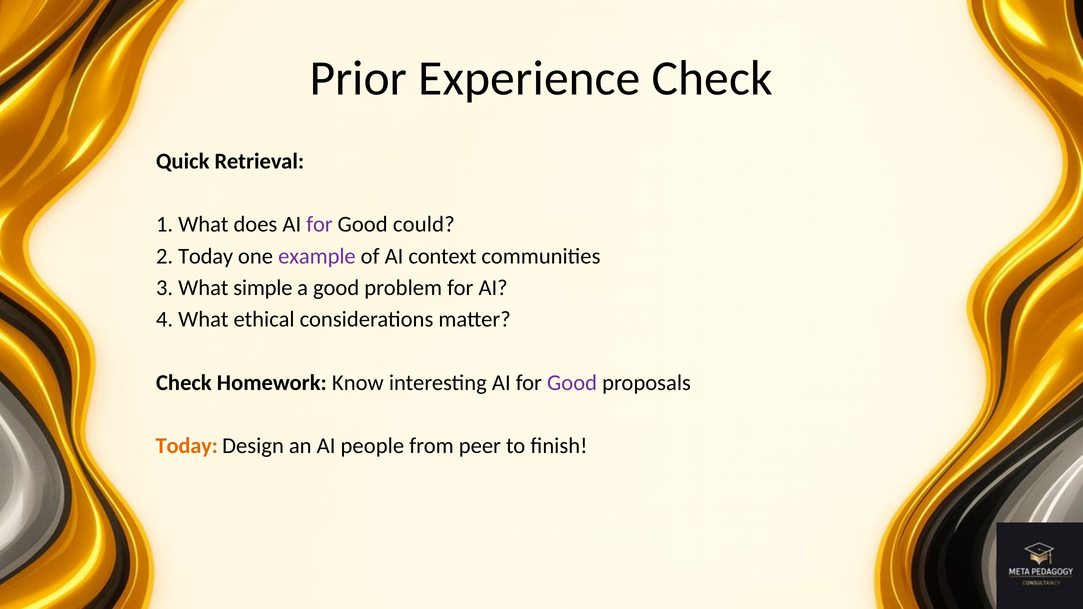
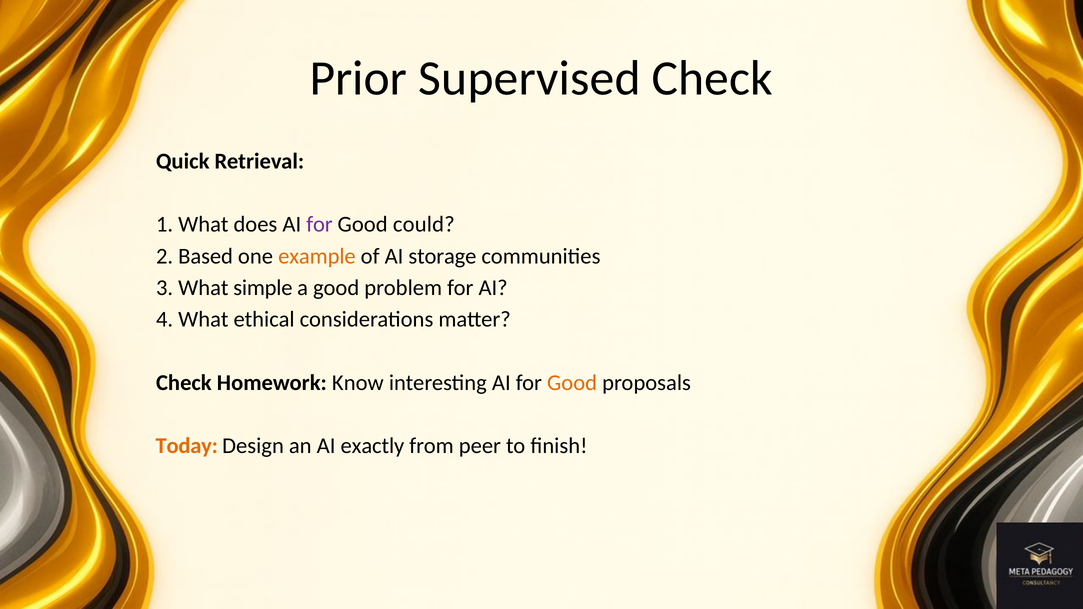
Experience: Experience -> Supervised (530, 79)
2 Today: Today -> Based (206, 256)
example colour: purple -> orange (317, 256)
context: context -> storage (442, 256)
Good colour: purple -> orange (572, 383)
people: people -> exactly (372, 446)
